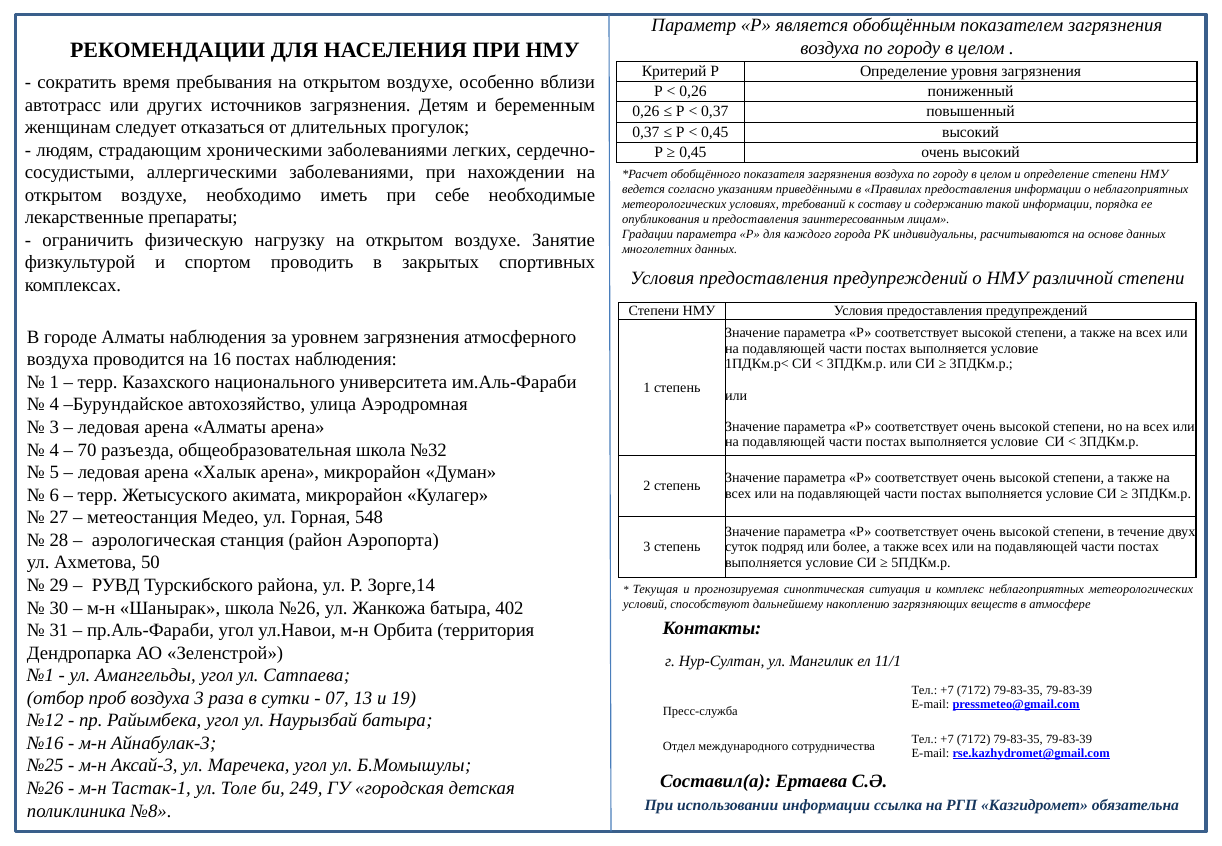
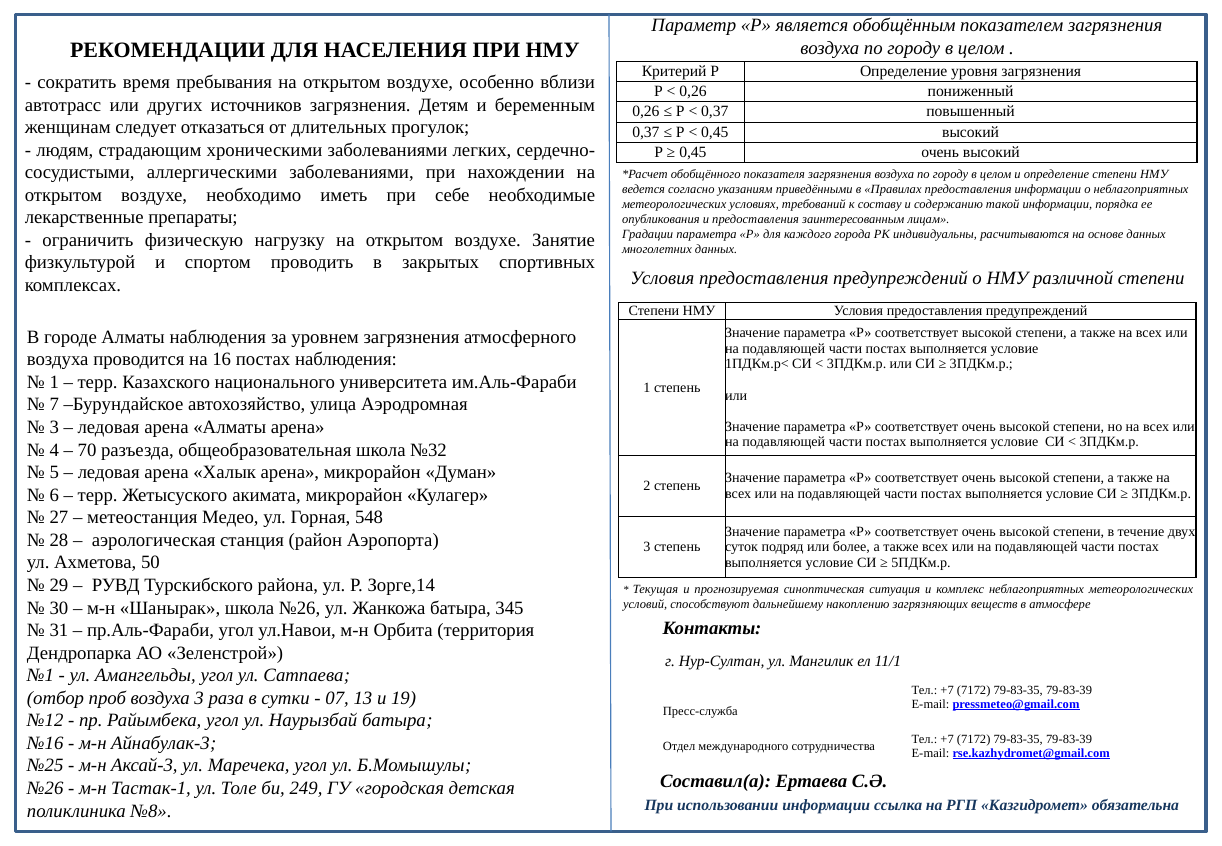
4: 4 -> 7 (54, 405)
402: 402 -> 345 (509, 608)
